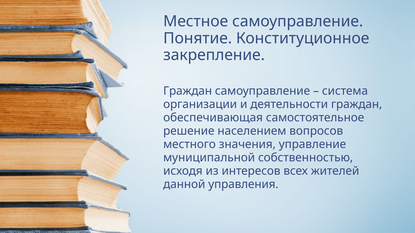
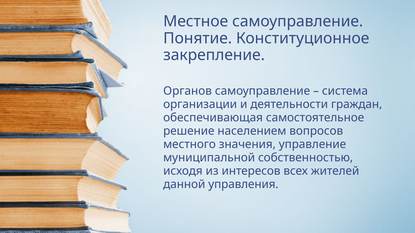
Граждан: Граждан -> Органов (188, 91)
